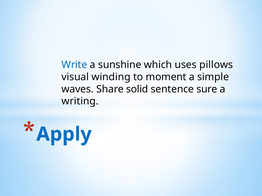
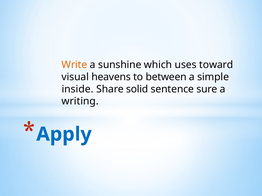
Write colour: blue -> orange (74, 65)
pillows: pillows -> toward (216, 65)
winding: winding -> heavens (111, 77)
moment: moment -> between (166, 77)
waves: waves -> inside (78, 89)
